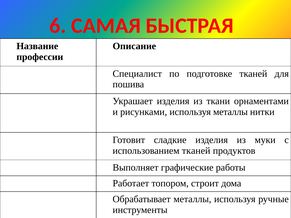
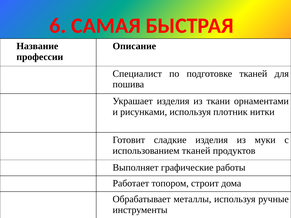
используя металлы: металлы -> плотник (230, 112)
